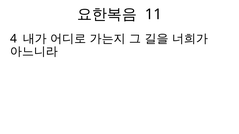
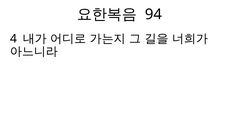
11: 11 -> 94 (153, 14)
